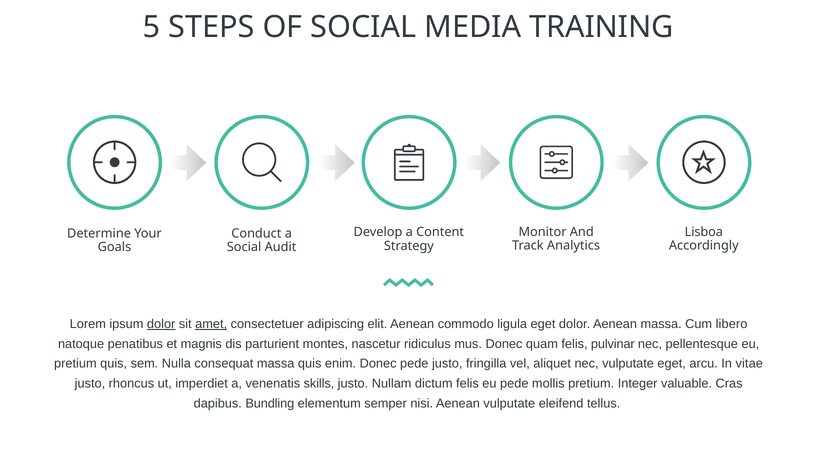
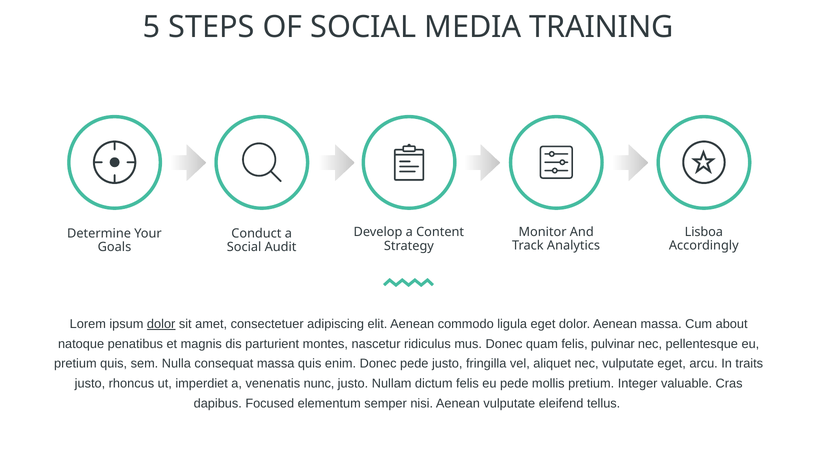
amet underline: present -> none (211, 324)
libero: libero -> about (732, 324)
vitae: vitae -> traits (749, 363)
skills: skills -> nunc (319, 383)
Bundling: Bundling -> Focused (270, 403)
